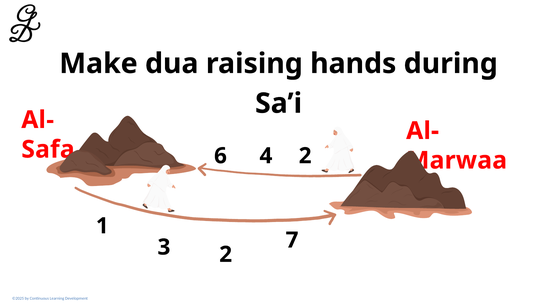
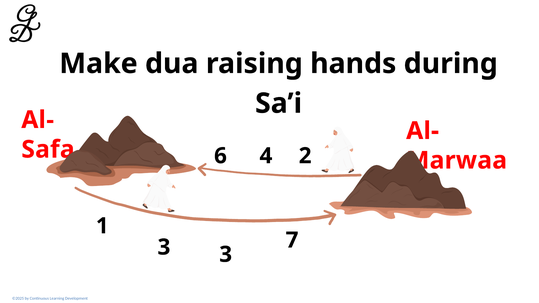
3 2: 2 -> 3 (226, 255)
